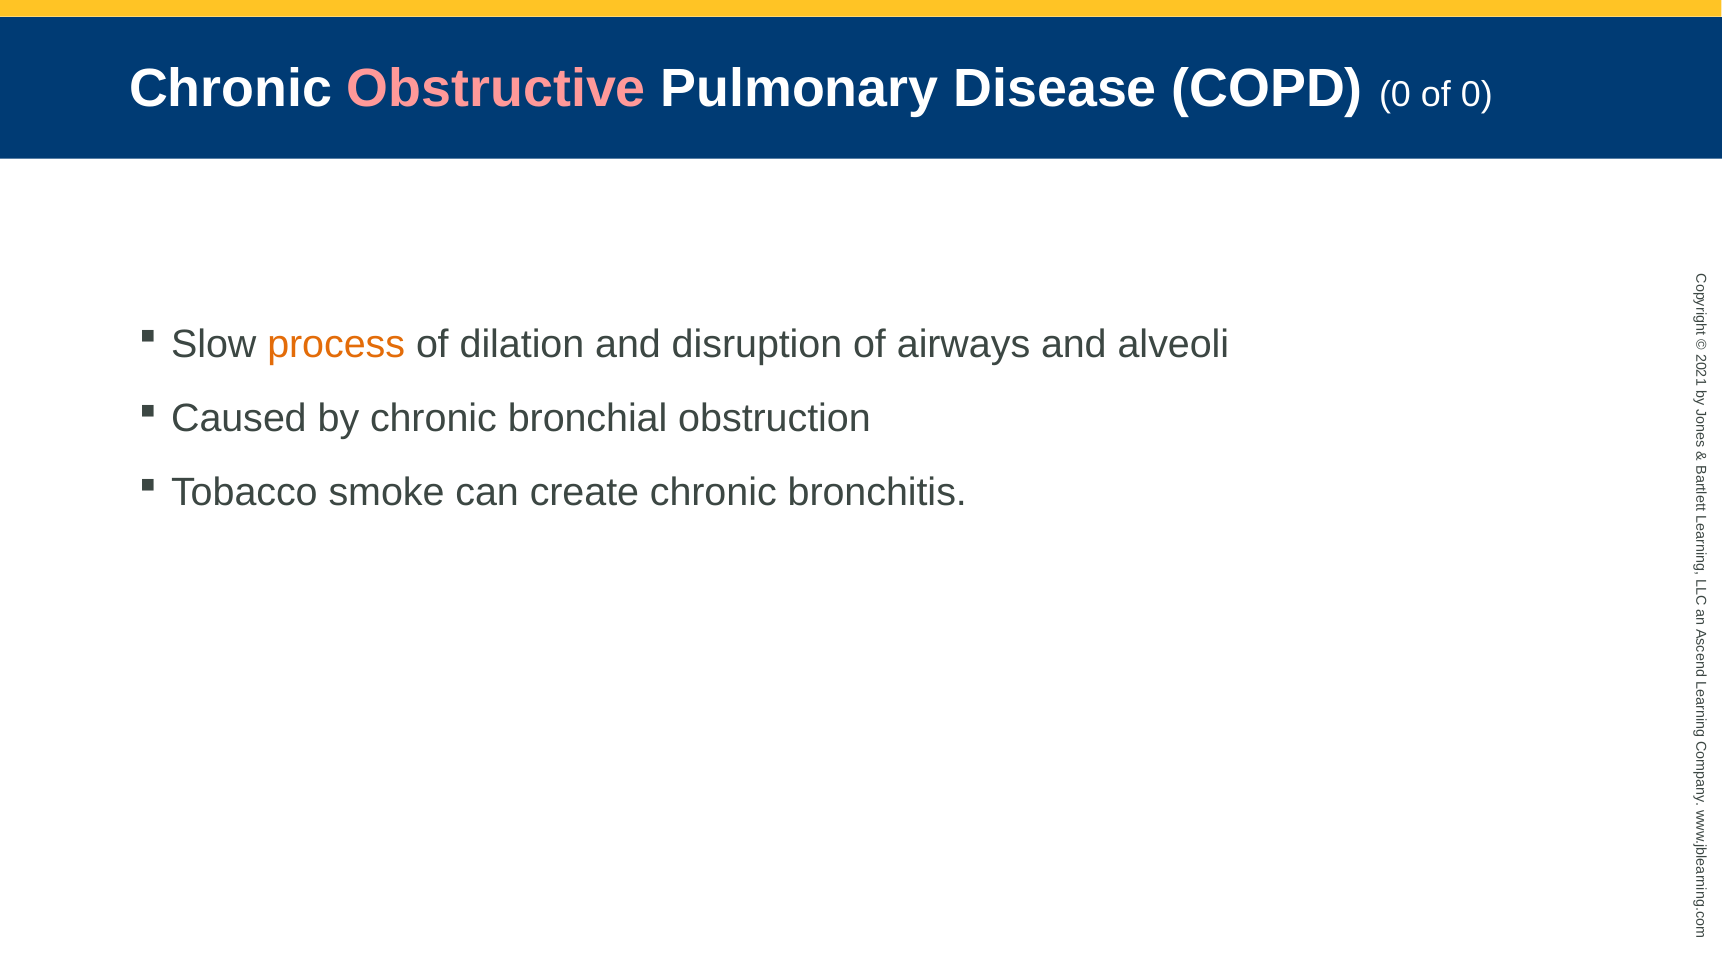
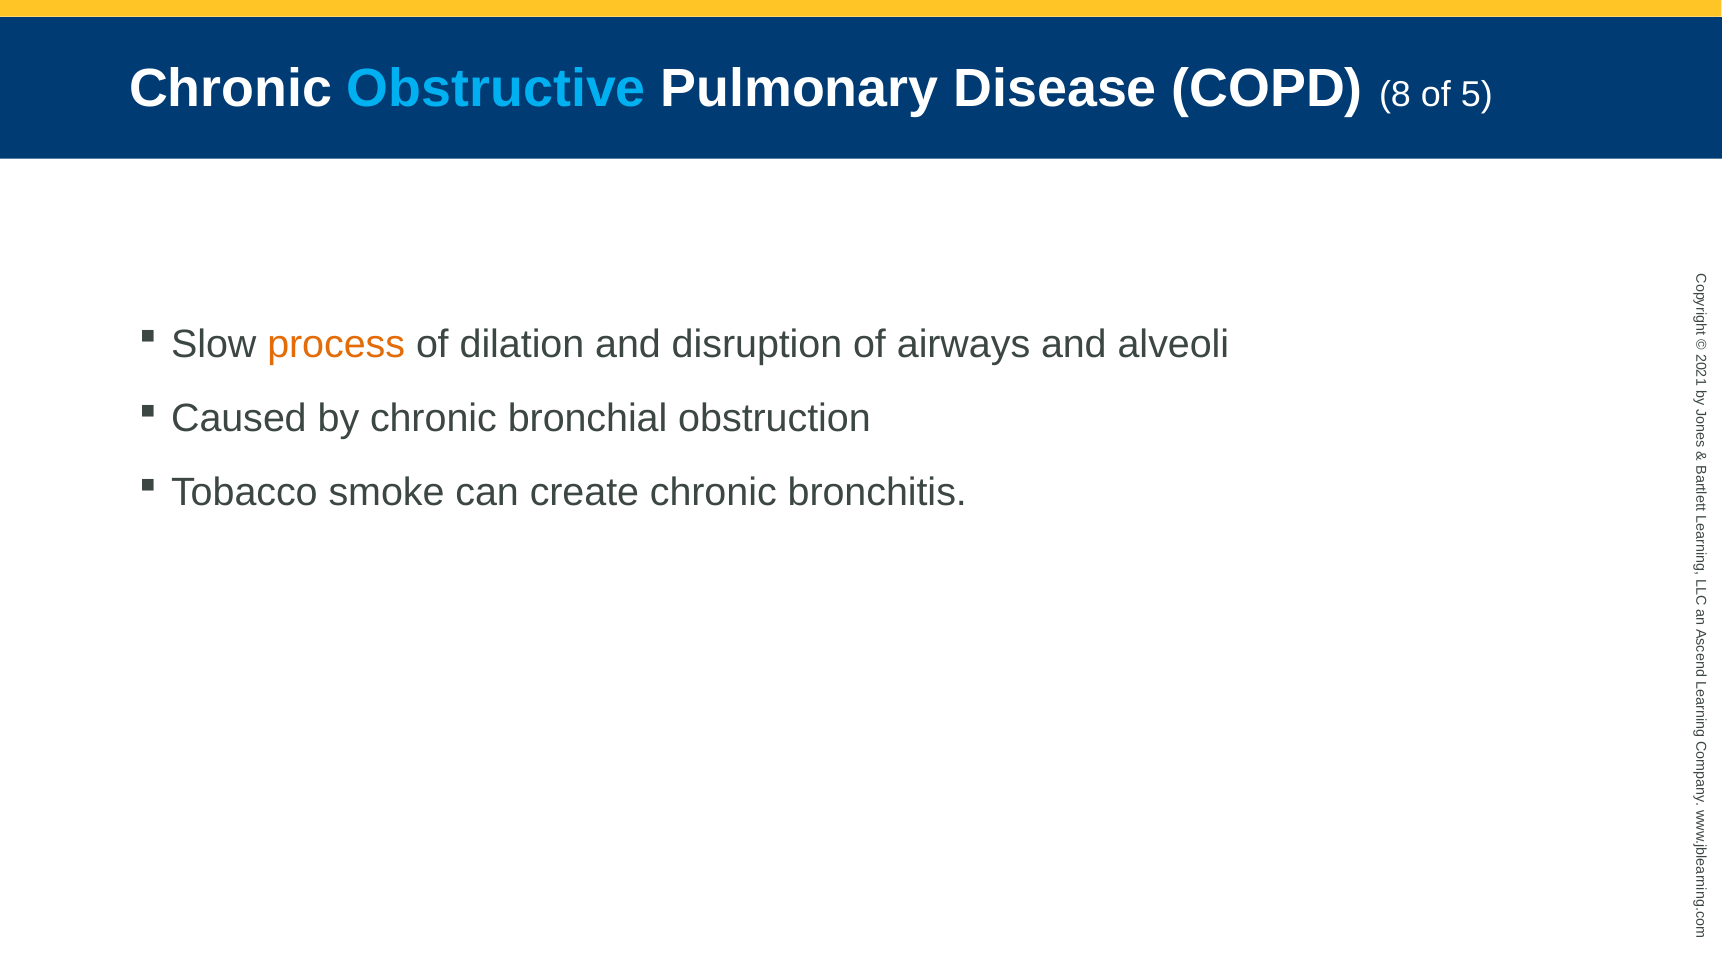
Obstructive colour: pink -> light blue (496, 88)
COPD 0: 0 -> 8 (1395, 94)
of 0: 0 -> 5 (1477, 94)
